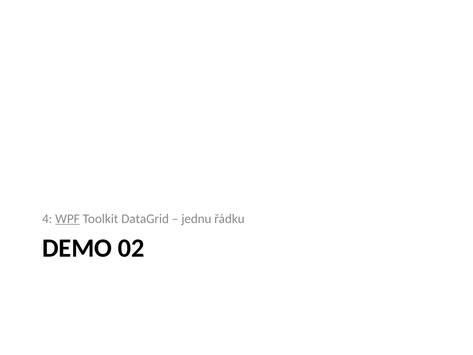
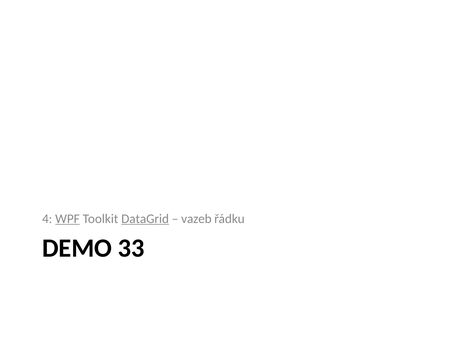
DataGrid underline: none -> present (145, 219)
jednu: jednu -> vazeb (196, 219)
02: 02 -> 33 (131, 248)
